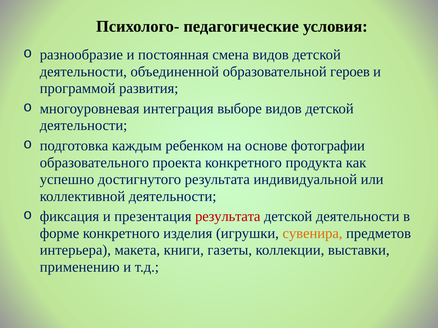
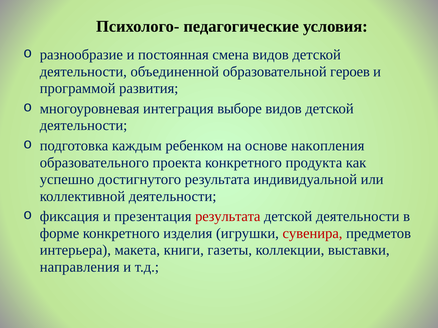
фотографии: фотографии -> накопления (328, 146)
сувенира colour: orange -> red (313, 234)
применению: применению -> направления (80, 267)
